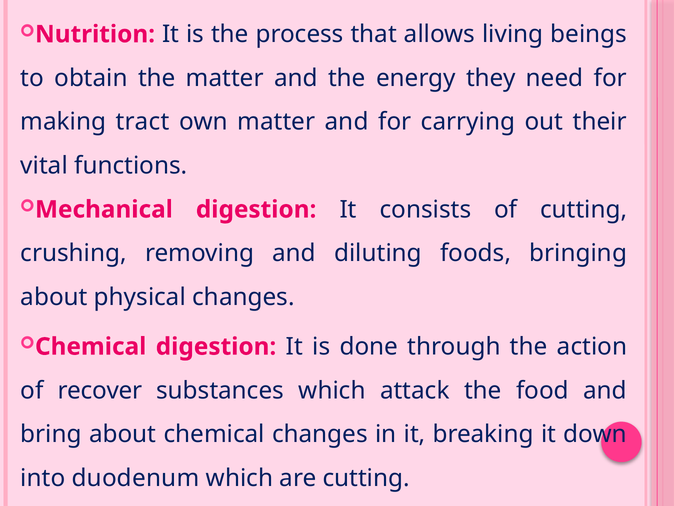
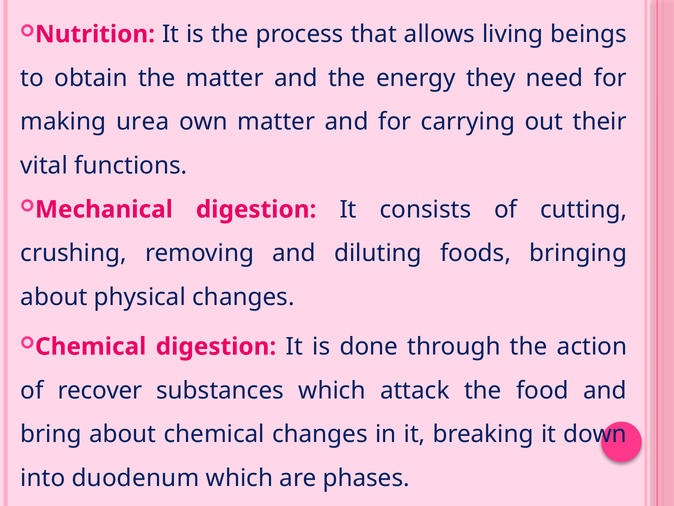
tract: tract -> urea (143, 122)
are cutting: cutting -> phases (366, 478)
